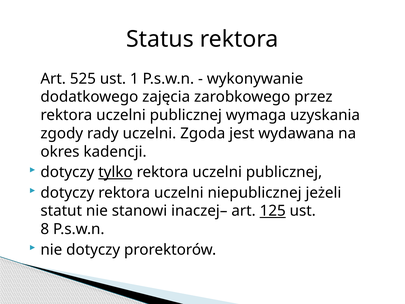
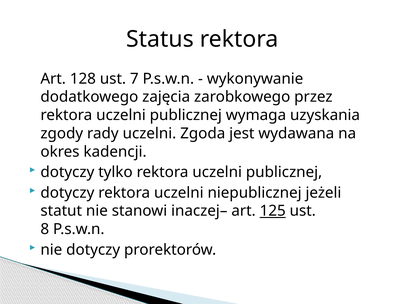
525: 525 -> 128 (83, 79)
1: 1 -> 7 (134, 79)
tylko underline: present -> none (115, 172)
